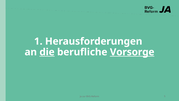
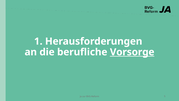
die underline: present -> none (47, 52)
